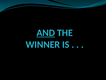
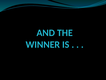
AND underline: present -> none (46, 33)
